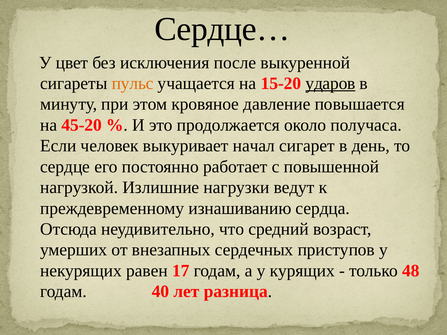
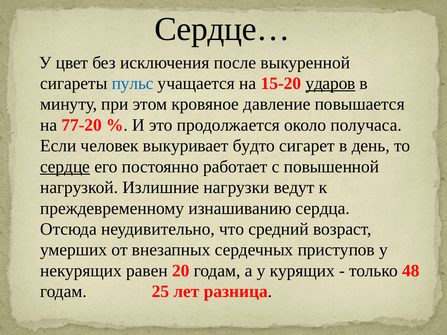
пульс colour: orange -> blue (133, 84)
45-20: 45-20 -> 77-20 (82, 125)
начал: начал -> будто (254, 146)
сердце underline: none -> present (65, 167)
17: 17 -> 20 (181, 271)
40: 40 -> 25 (161, 292)
